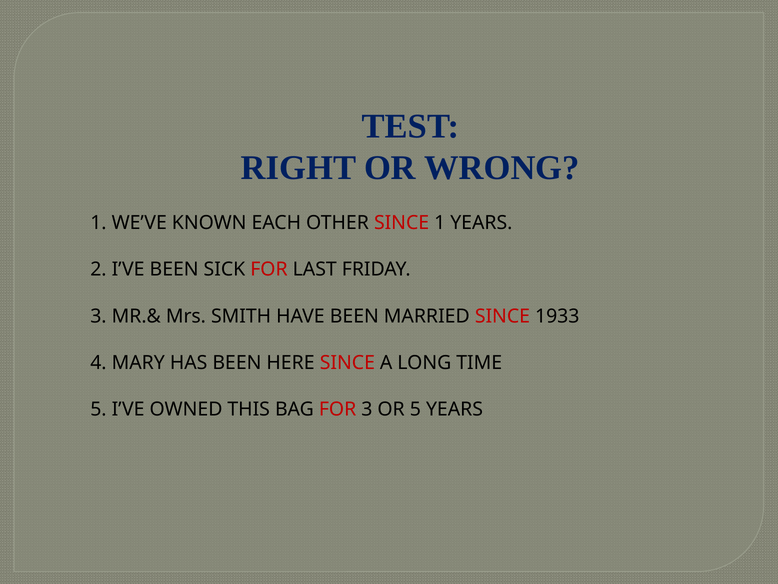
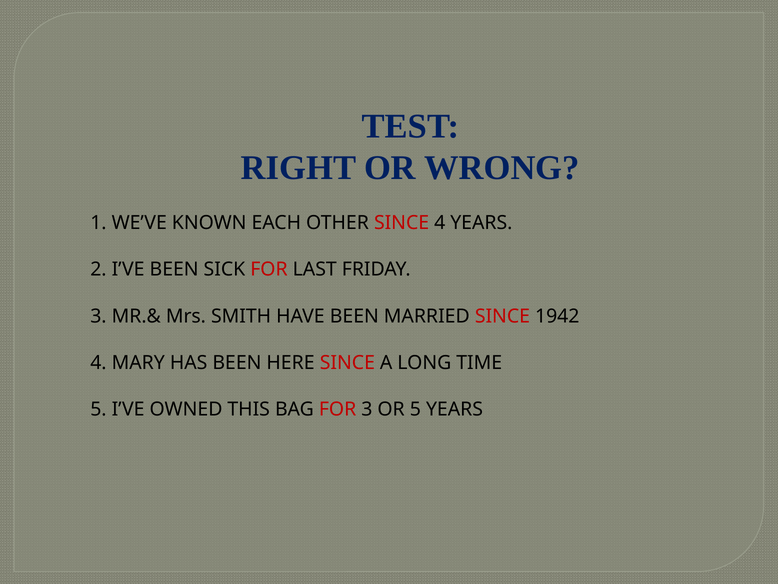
SINCE 1: 1 -> 4 (440, 222)
1933: 1933 -> 1942 (557, 316)
